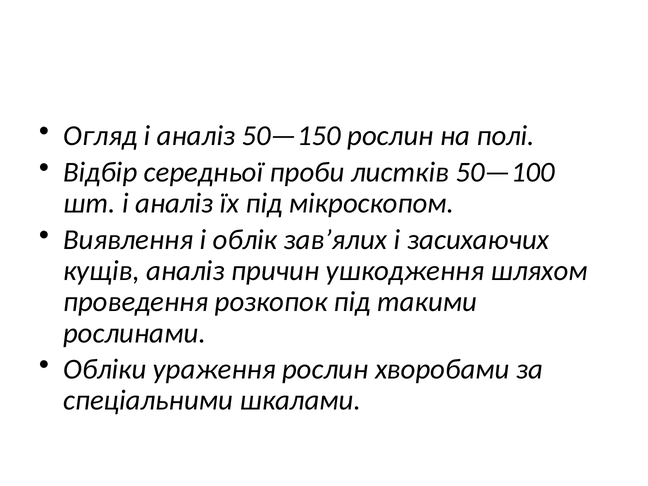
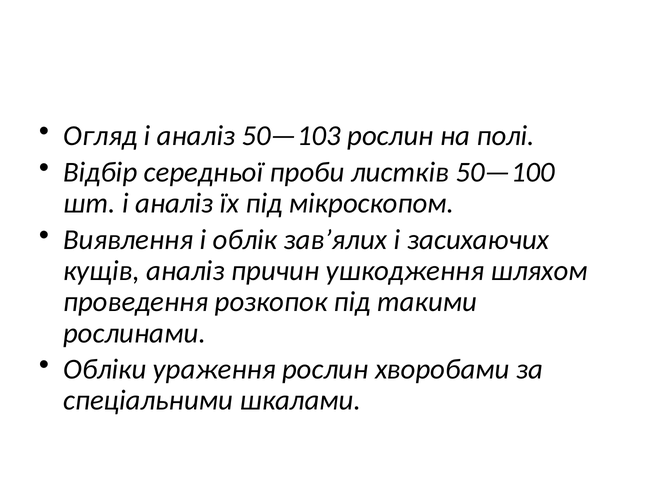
50—150: 50—150 -> 50—103 (291, 136)
